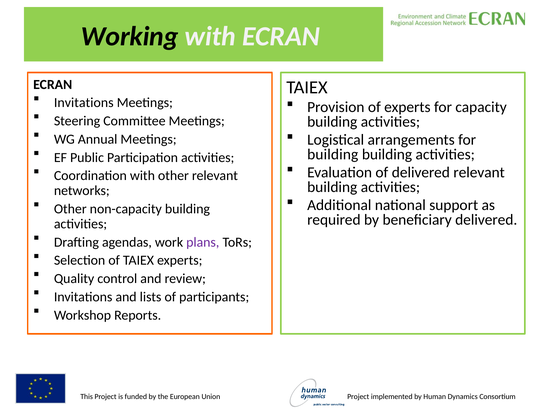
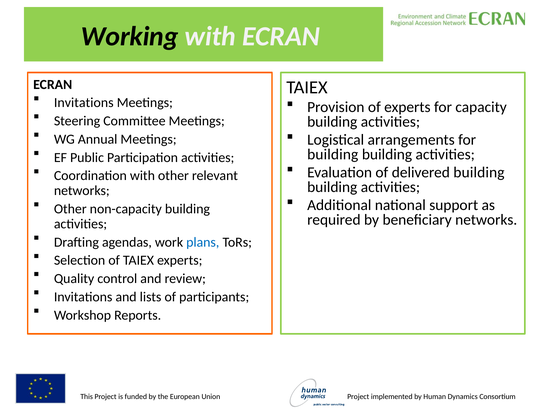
delivered relevant: relevant -> building (479, 172)
beneficiary delivered: delivered -> networks (486, 220)
plans colour: purple -> blue (203, 242)
